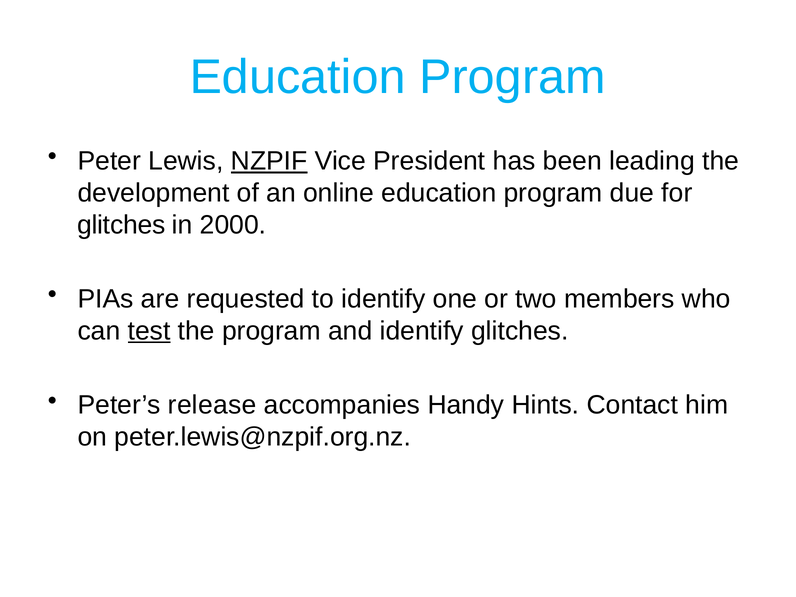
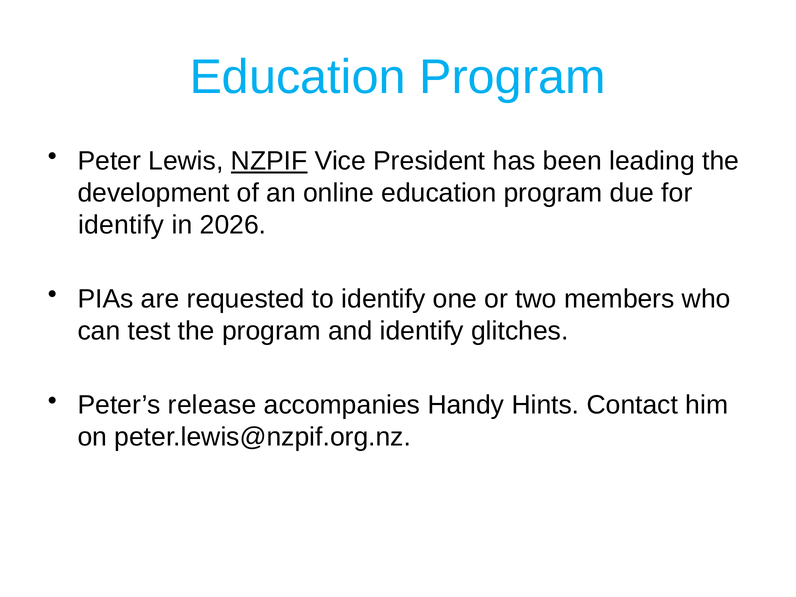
glitches: glitches -> identify (121, 225)
2000: 2000 -> 2026 (233, 225)
test underline: present -> none (149, 331)
